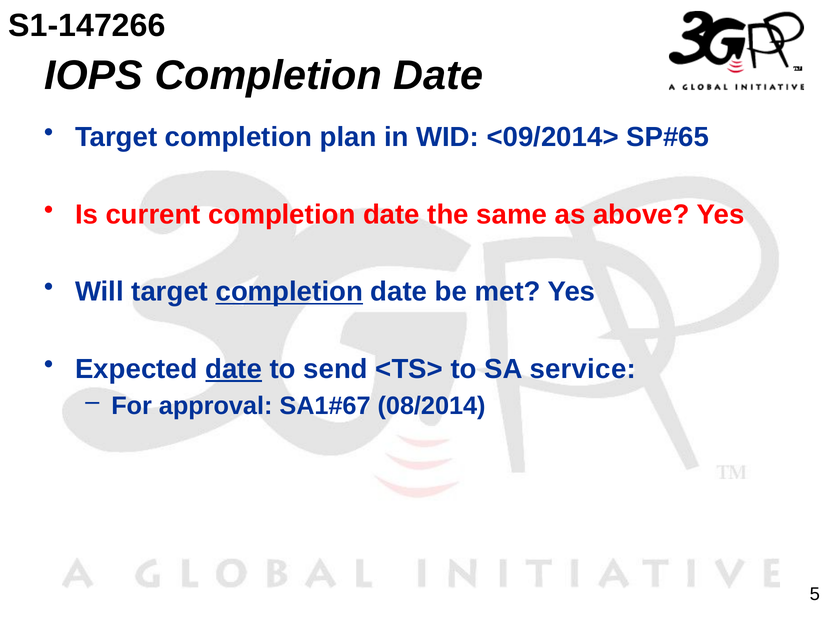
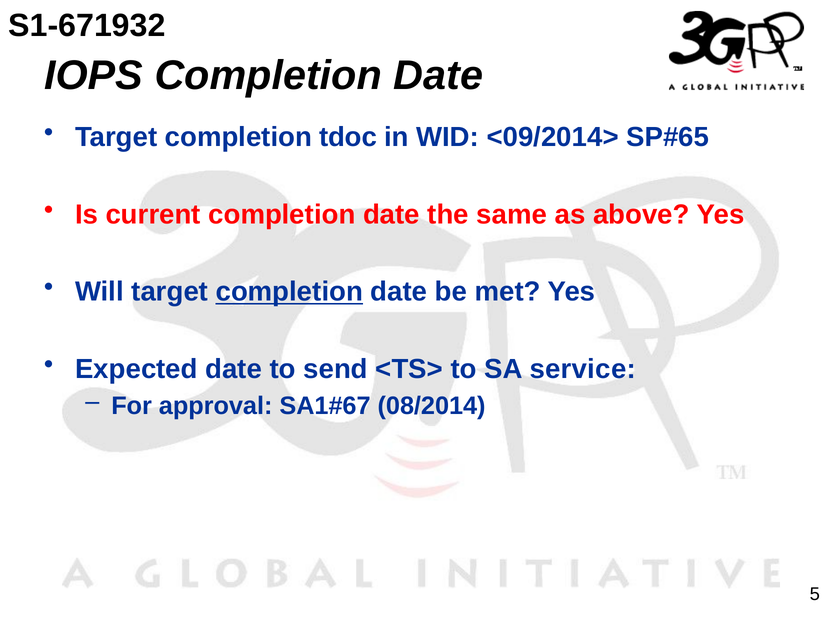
S1-147266: S1-147266 -> S1-671932 (87, 26)
plan: plan -> tdoc (348, 137)
date underline: present -> none (234, 369)
